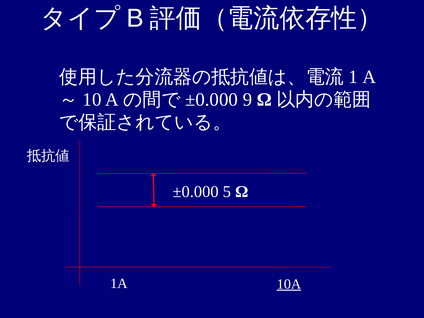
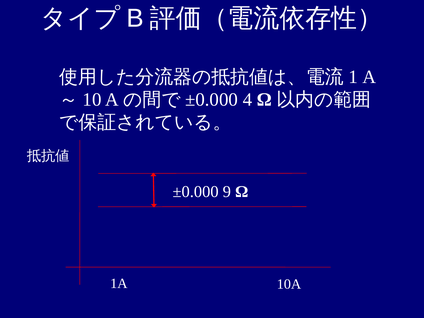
9: 9 -> 4 (247, 100)
5: 5 -> 9 (227, 192)
10A underline: present -> none (289, 284)
